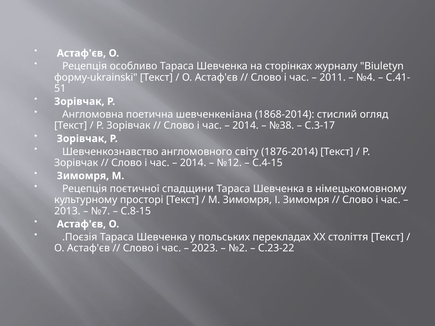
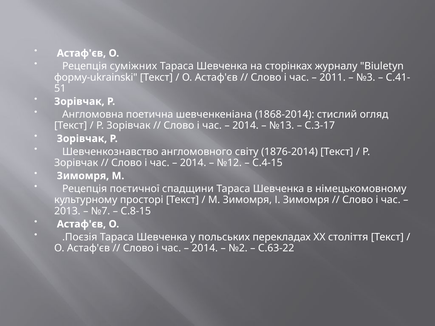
особливо: особливо -> суміжних (133, 66)
№4: №4 -> №3 (366, 77)
№38: №38 -> №13 (282, 126)
2023: 2023 -> 2014 (205, 248)
С.23-22: С.23-22 -> С.63-22 (276, 248)
